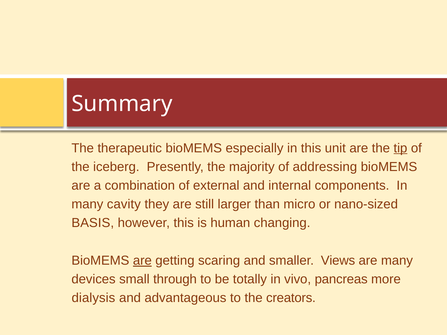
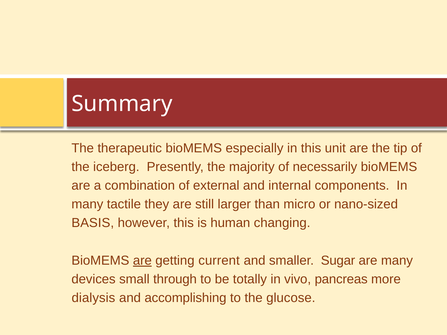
tip underline: present -> none (400, 148)
addressing: addressing -> necessarily (325, 167)
cavity: cavity -> tactile (124, 204)
scaring: scaring -> current (219, 261)
Views: Views -> Sugar (338, 261)
advantageous: advantageous -> accomplishing (185, 298)
creators: creators -> glucose (291, 298)
